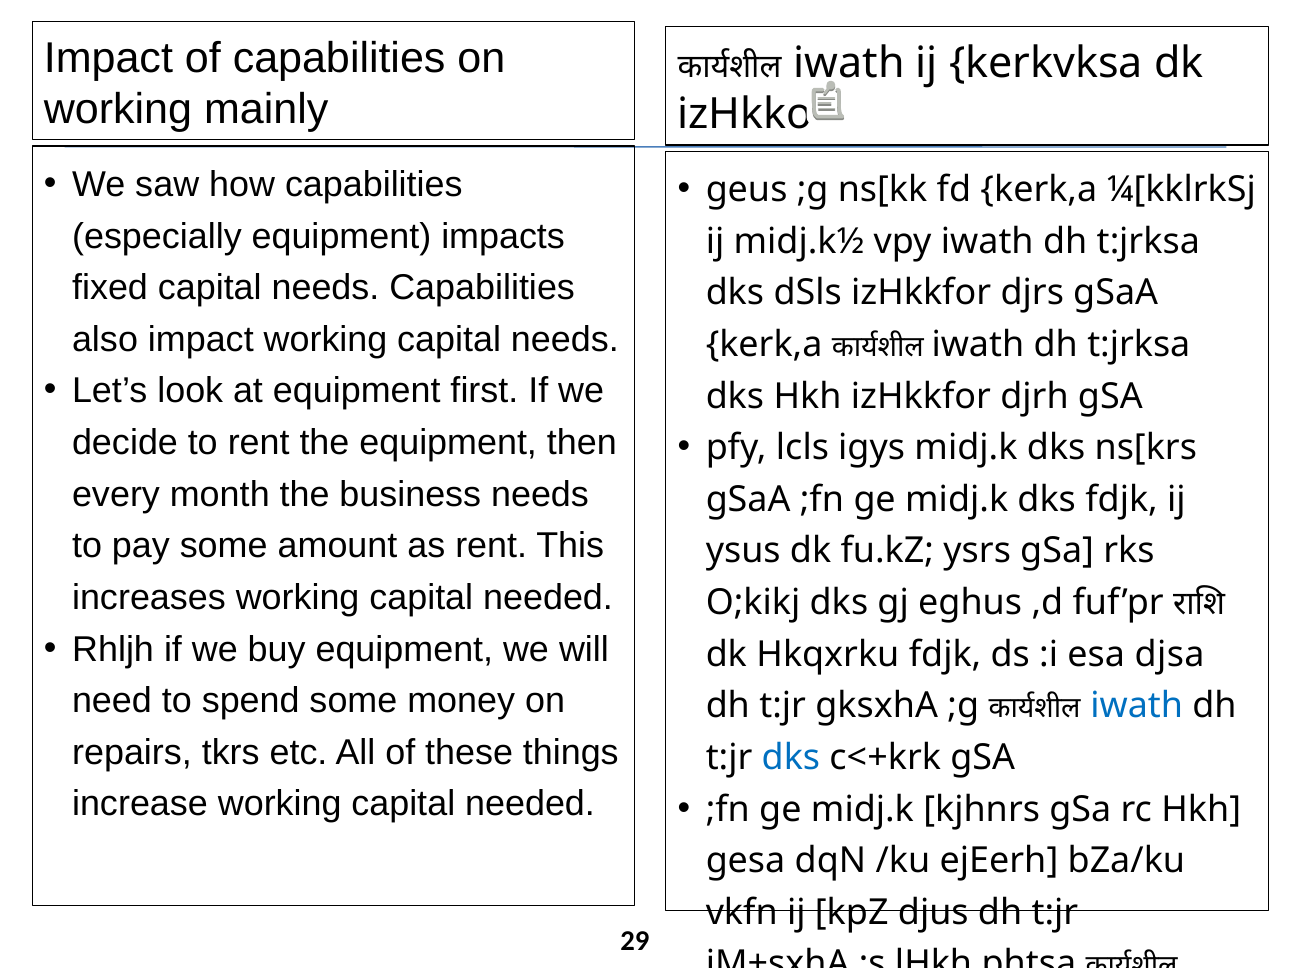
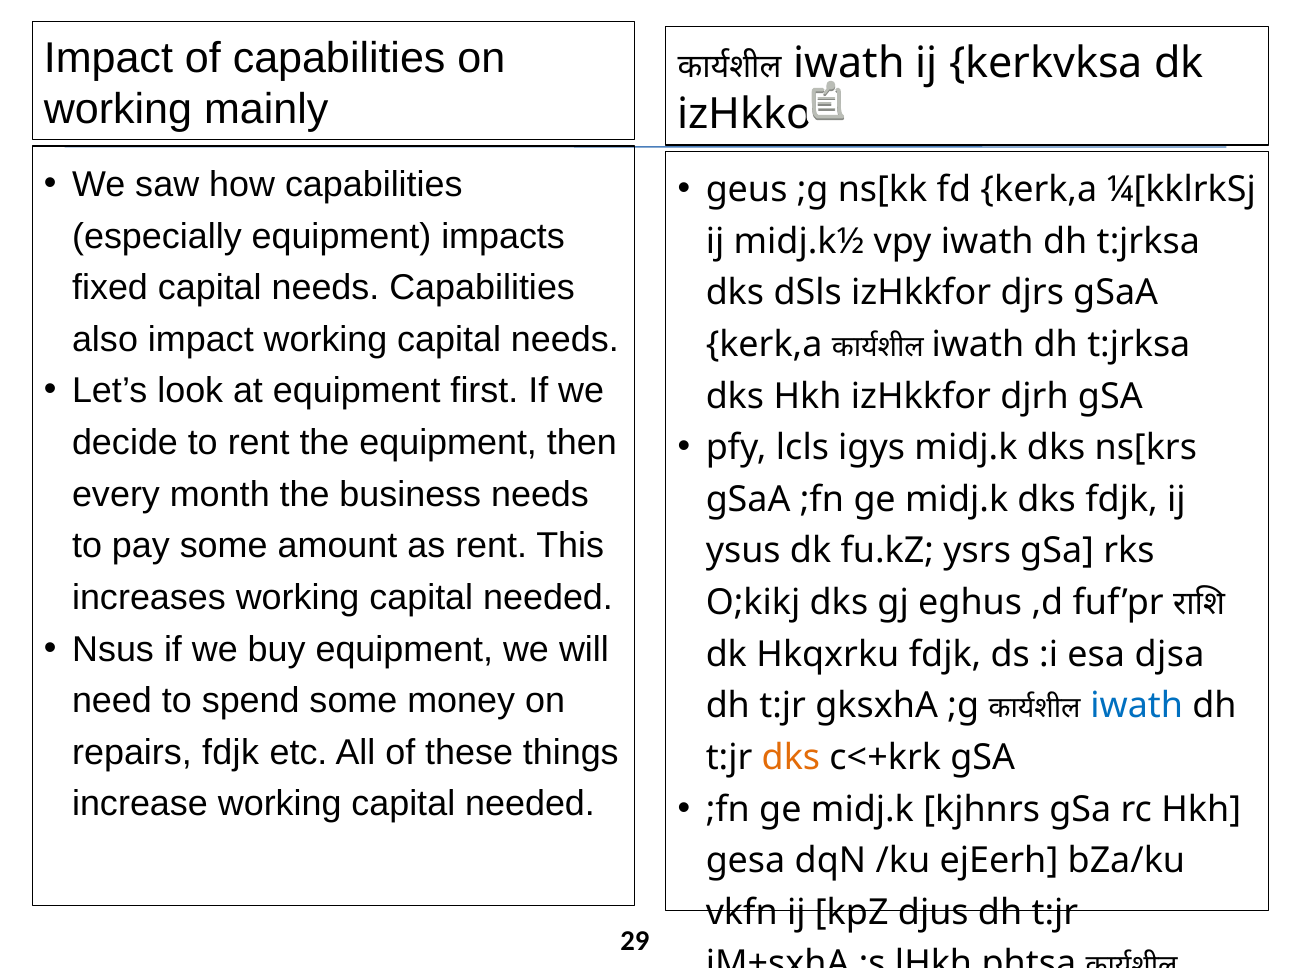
Rhljh: Rhljh -> Nsus (113, 649)
repairs tkrs: tkrs -> fdjk (231, 753)
dks colour: blue -> orange (791, 758)
